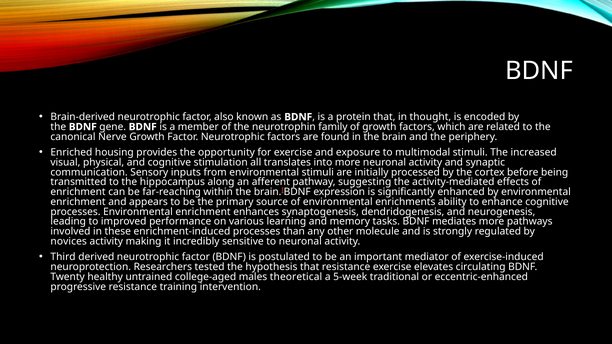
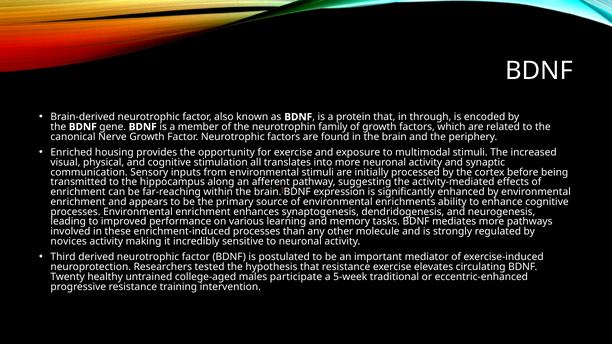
thought: thought -> through (430, 117)
theoretical: theoretical -> participate (296, 277)
